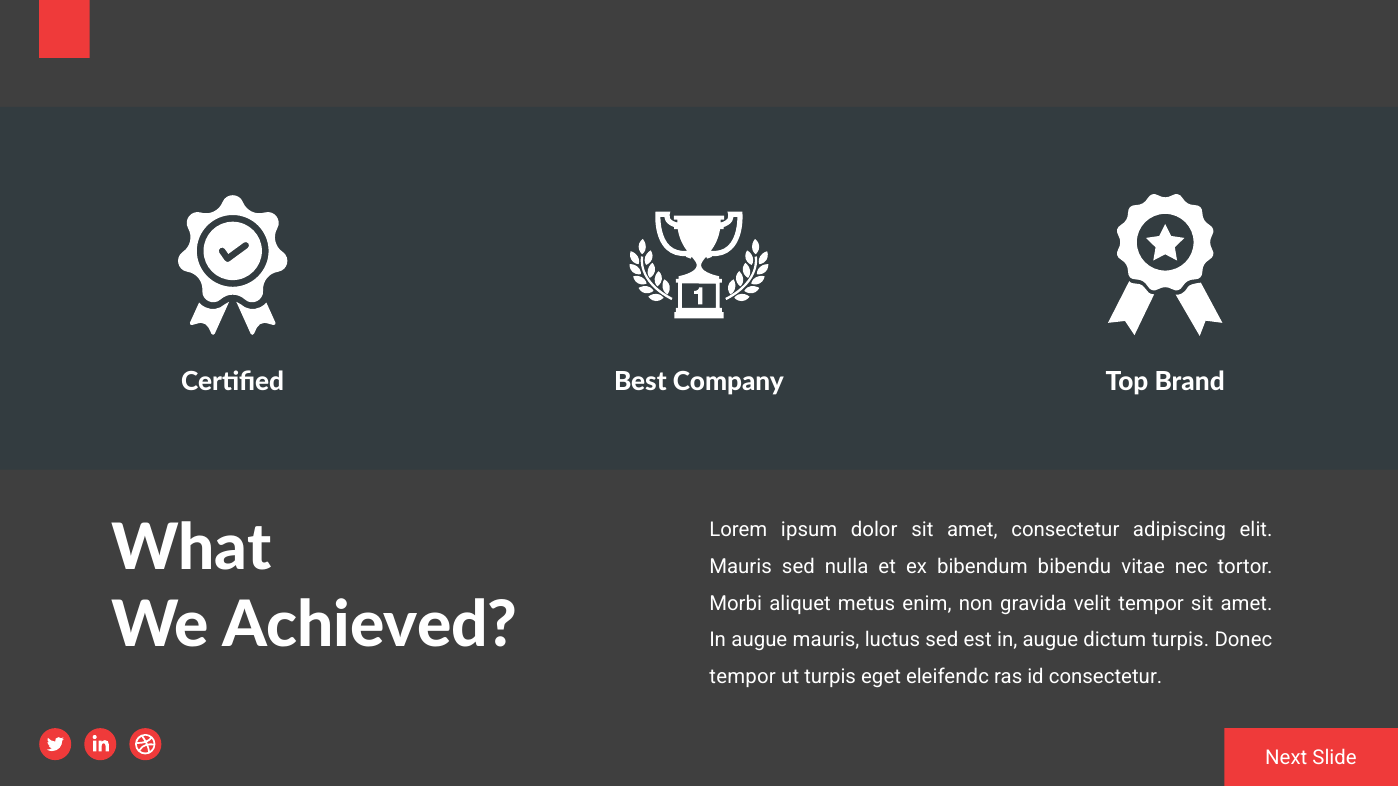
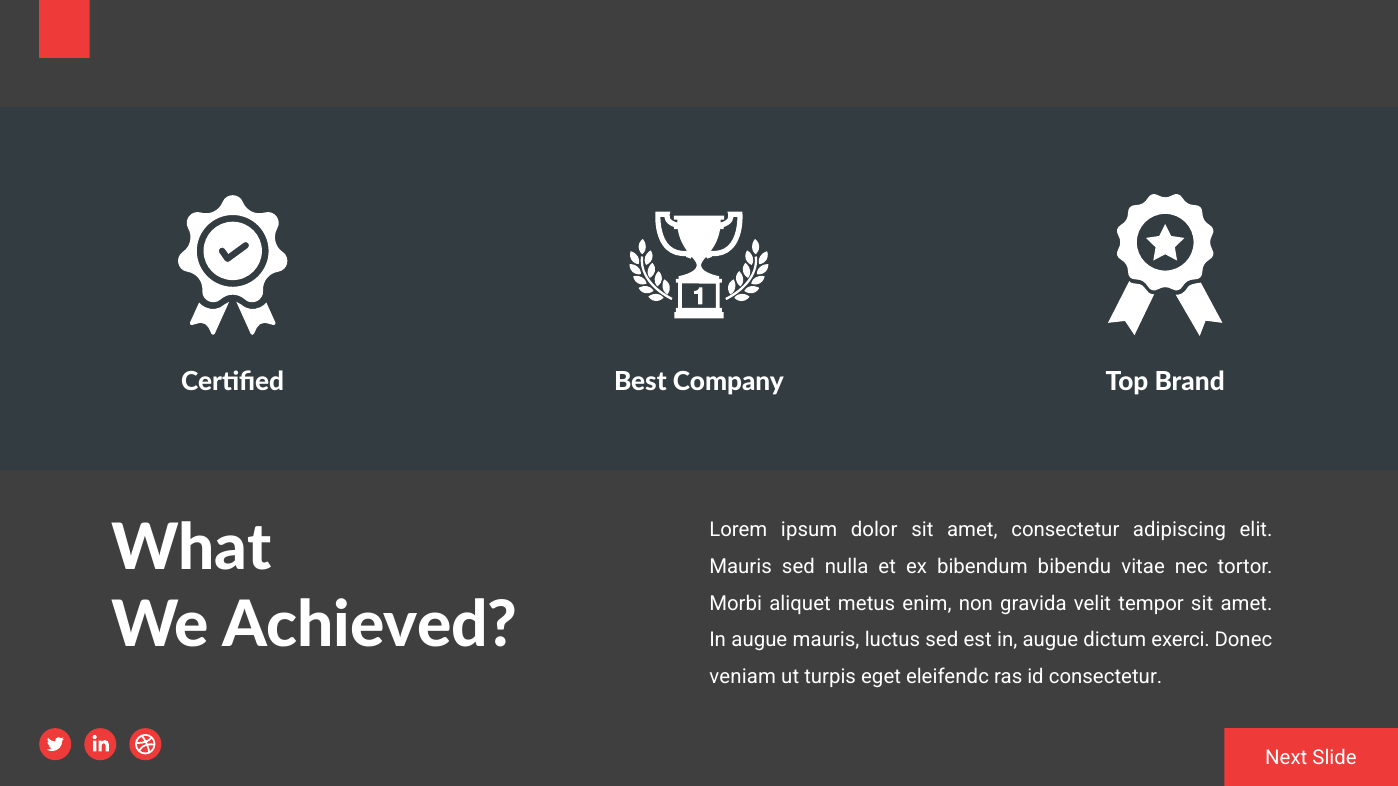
dictum turpis: turpis -> exerci (1181, 641)
tempor: tempor -> veniam (743, 677)
